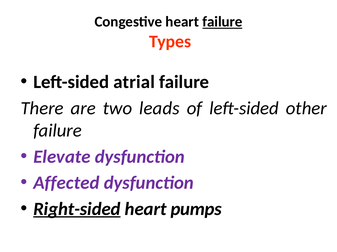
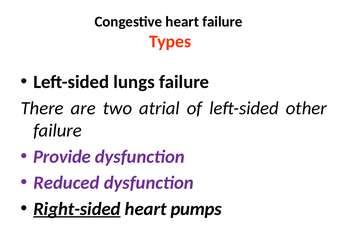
failure underline: present -> none (222, 22)
atrial: atrial -> lungs (134, 82)
leads: leads -> atrial (159, 108)
Elevate: Elevate -> Provide (62, 157)
Affected: Affected -> Reduced (66, 183)
